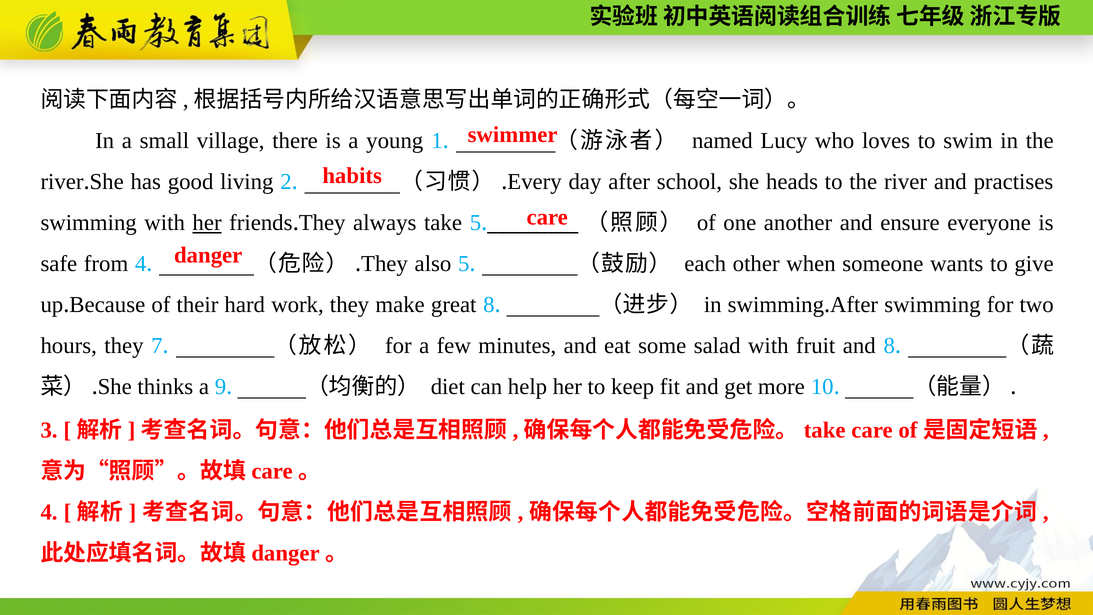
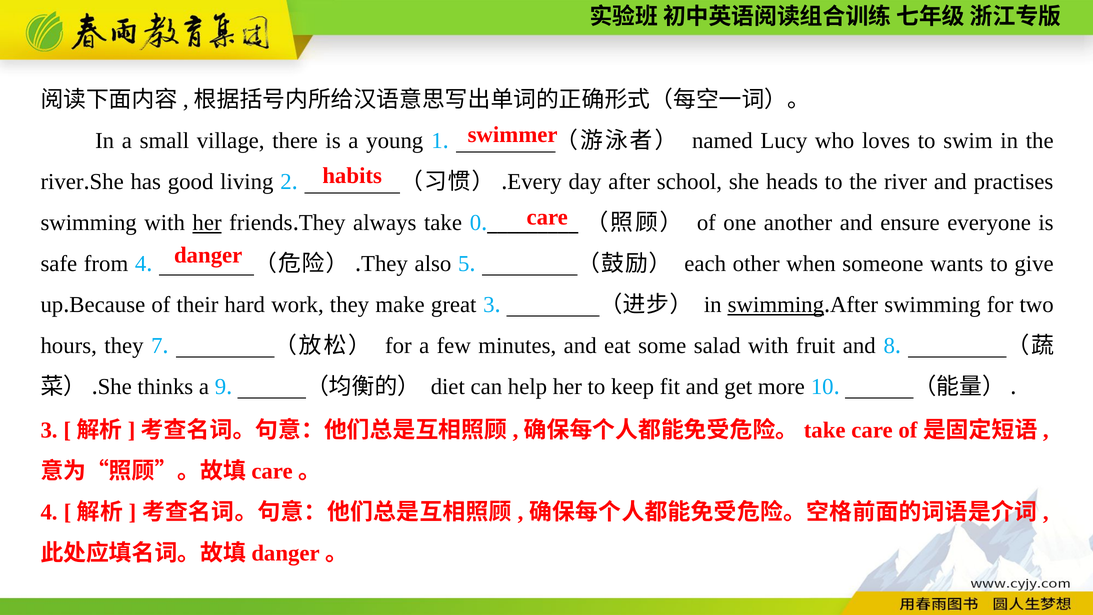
take 5: 5 -> 0 (476, 223)
great 8: 8 -> 3 (489, 305)
swimming underline: none -> present (776, 305)
